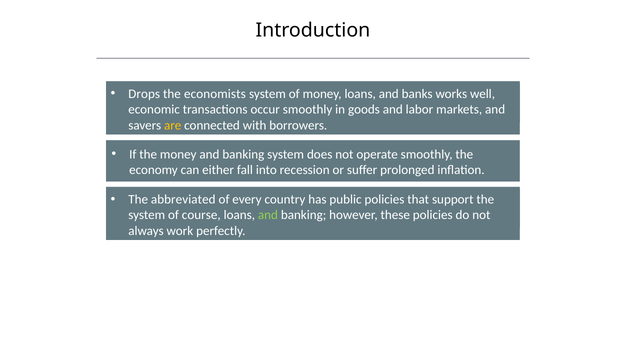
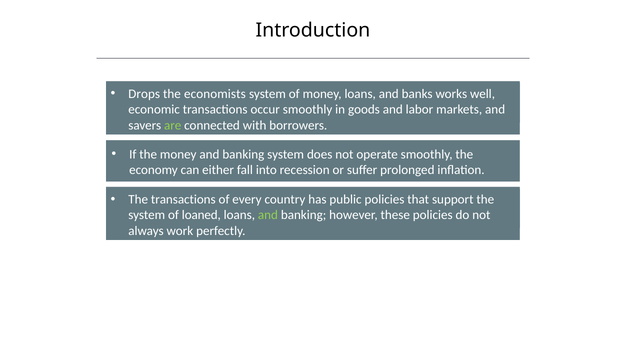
are colour: yellow -> light green (173, 125)
The abbreviated: abbreviated -> transactions (183, 200)
course: course -> loaned (201, 215)
